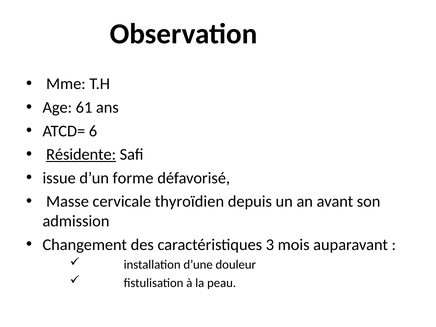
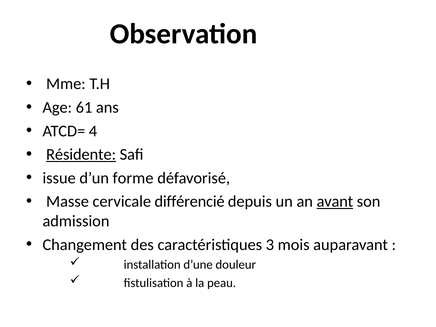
6: 6 -> 4 (93, 131)
thyroïdien: thyroïdien -> différencié (190, 202)
avant underline: none -> present (335, 202)
